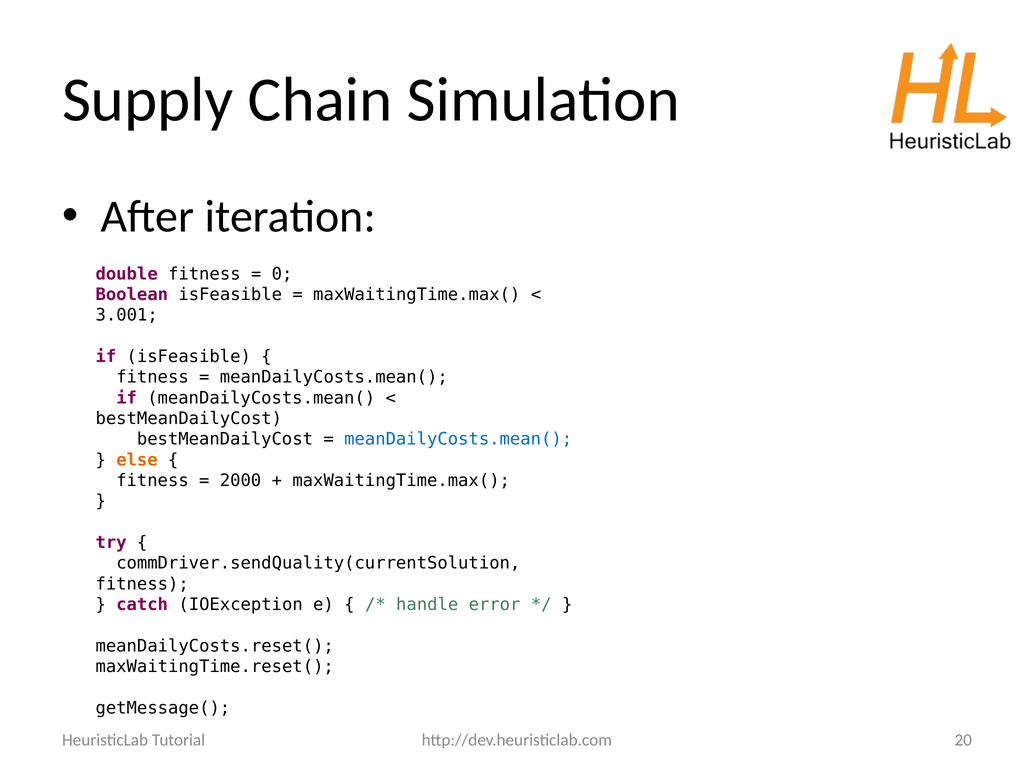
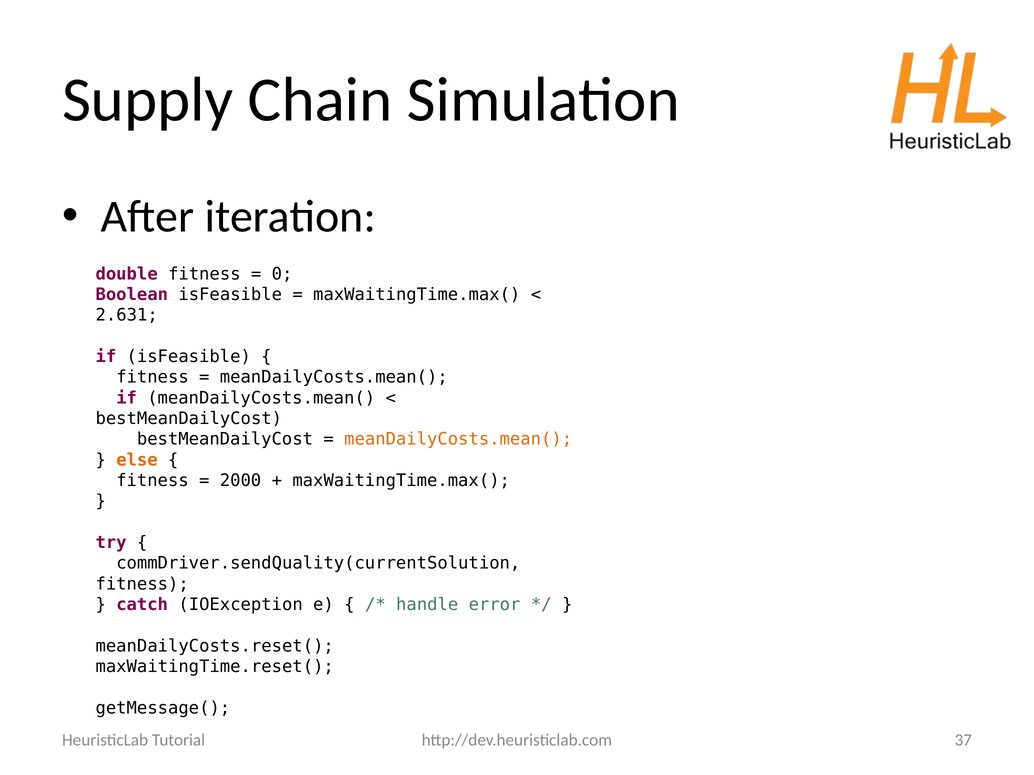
3.001: 3.001 -> 2.631 (127, 315)
meanDailyCosts.mean( colour: blue -> orange (458, 440)
20: 20 -> 37 (963, 740)
